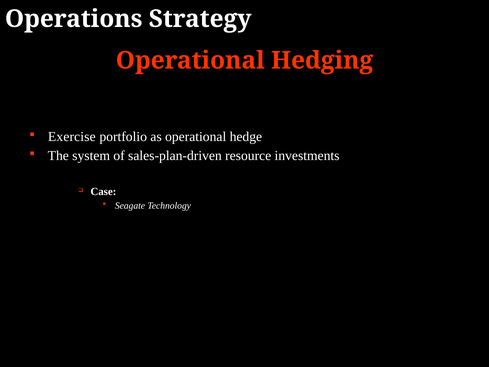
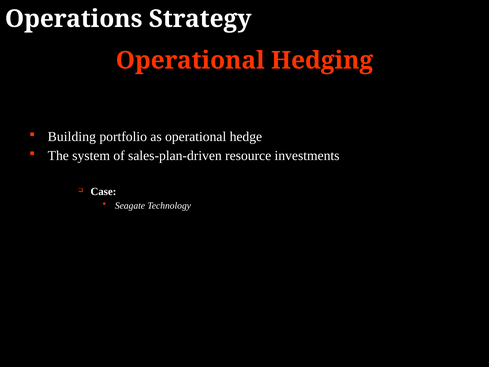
Exercise: Exercise -> Building (72, 137)
